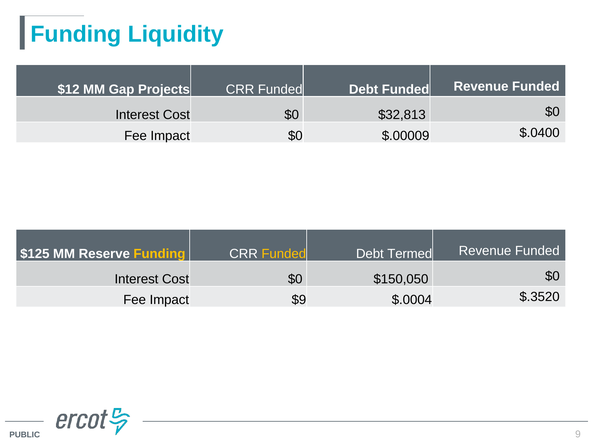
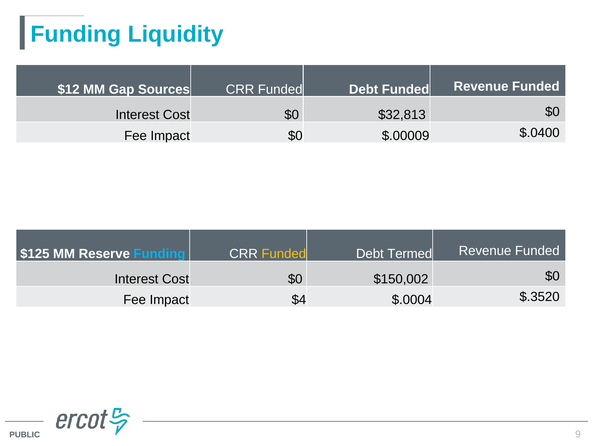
Projects: Projects -> Sources (164, 89)
Funding colour: yellow -> light blue (159, 254)
$150,050: $150,050 -> $150,002 (401, 279)
$9: $9 -> $4 (299, 300)
